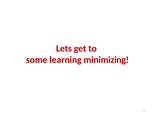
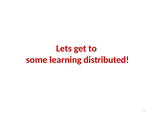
minimizing: minimizing -> distributed (106, 60)
